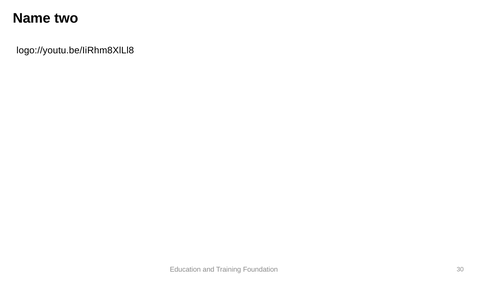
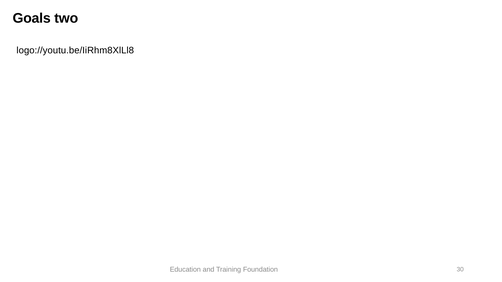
Name: Name -> Goals (32, 18)
